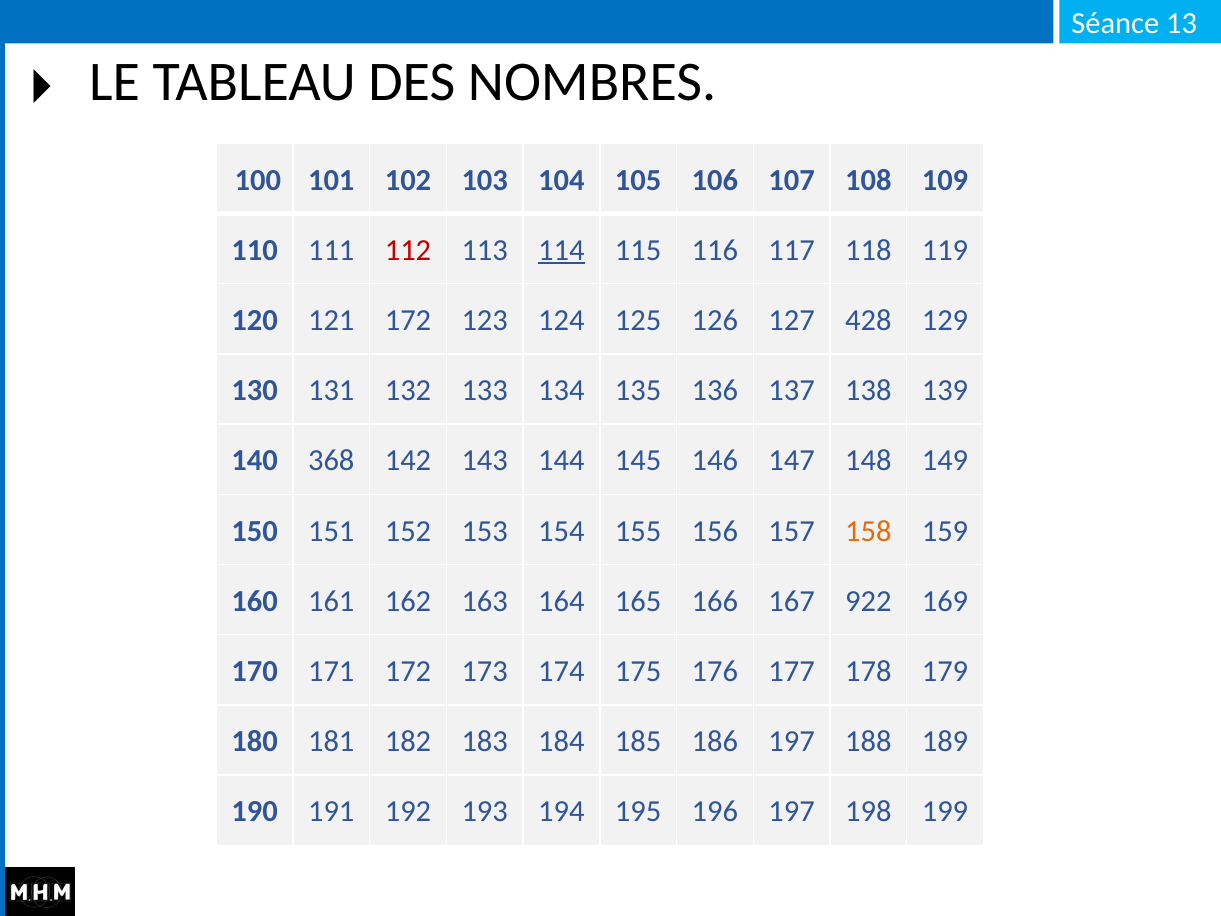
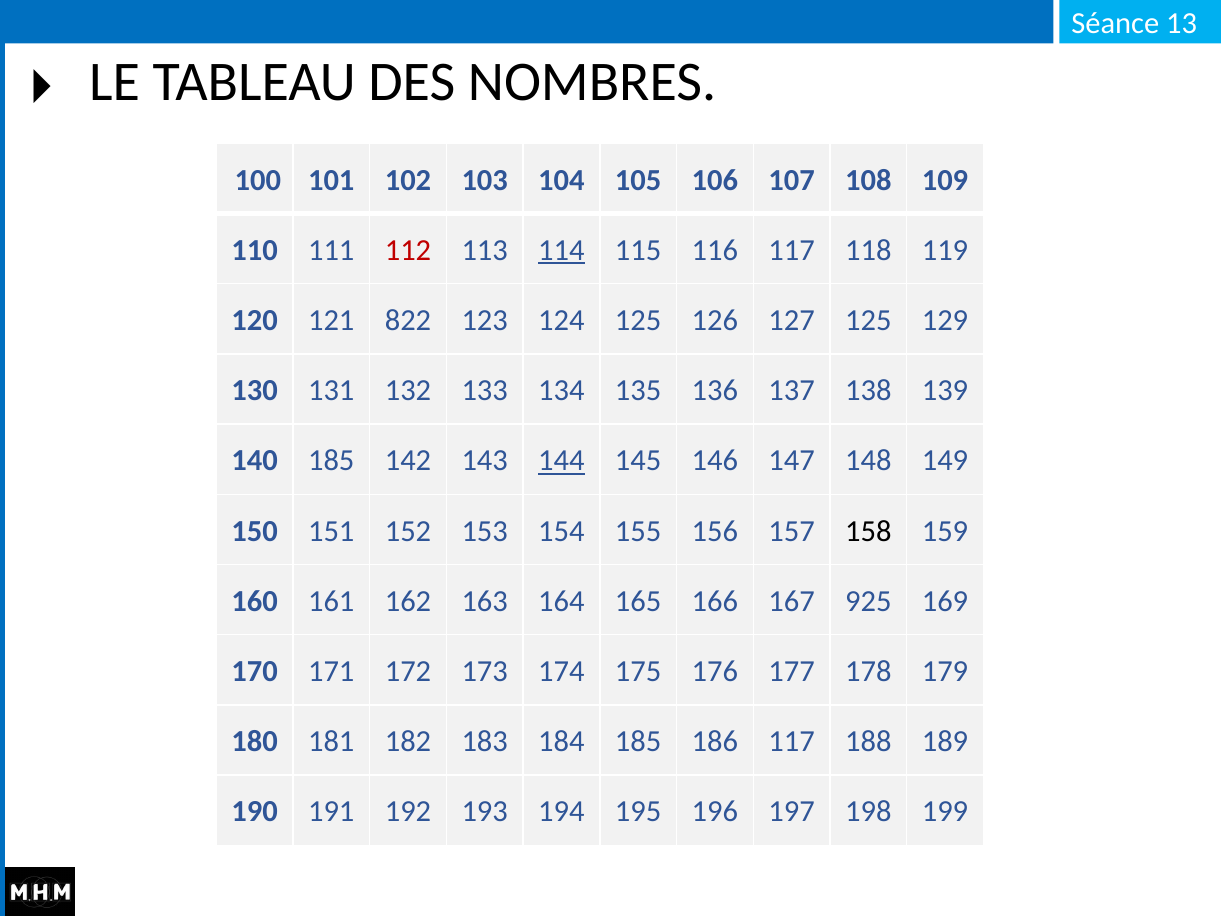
121 172: 172 -> 822 (408, 320)
127 428: 428 -> 125 (868, 320)
140 368: 368 -> 185 (331, 461)
144 underline: none -> present (561, 461)
158 colour: orange -> black (868, 531)
922: 922 -> 925 (868, 601)
186 197: 197 -> 117 (792, 741)
